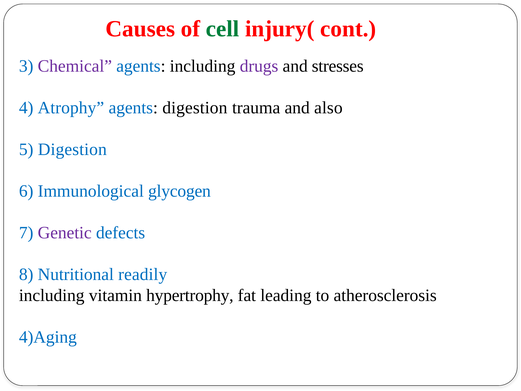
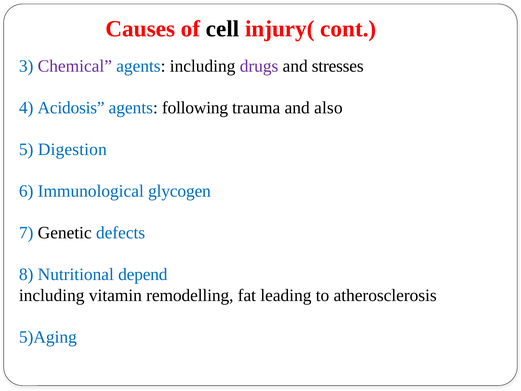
cell colour: green -> black (223, 29)
Atrophy: Atrophy -> Acidosis (71, 108)
agents digestion: digestion -> following (195, 108)
Genetic colour: purple -> black (65, 233)
readily: readily -> depend (143, 274)
hypertrophy: hypertrophy -> remodelling (190, 295)
4)Aging: 4)Aging -> 5)Aging (48, 337)
